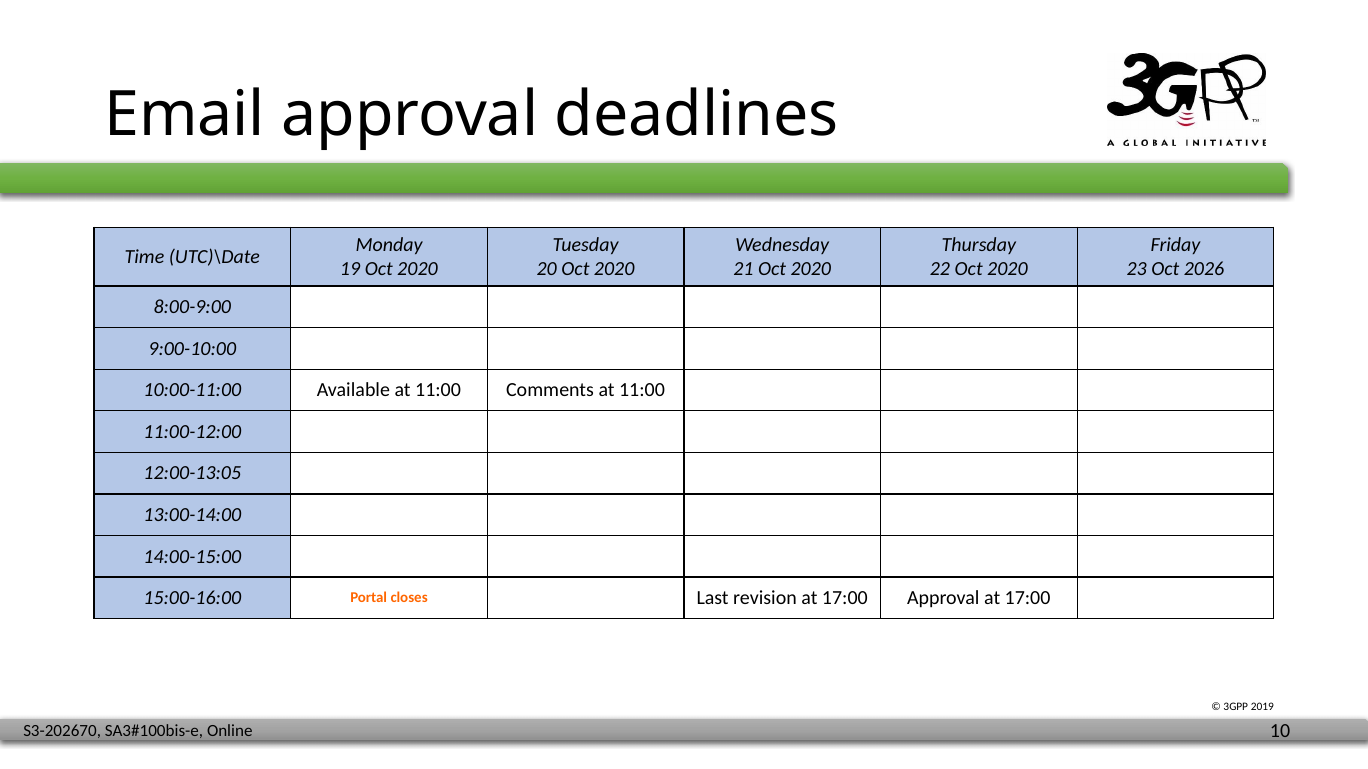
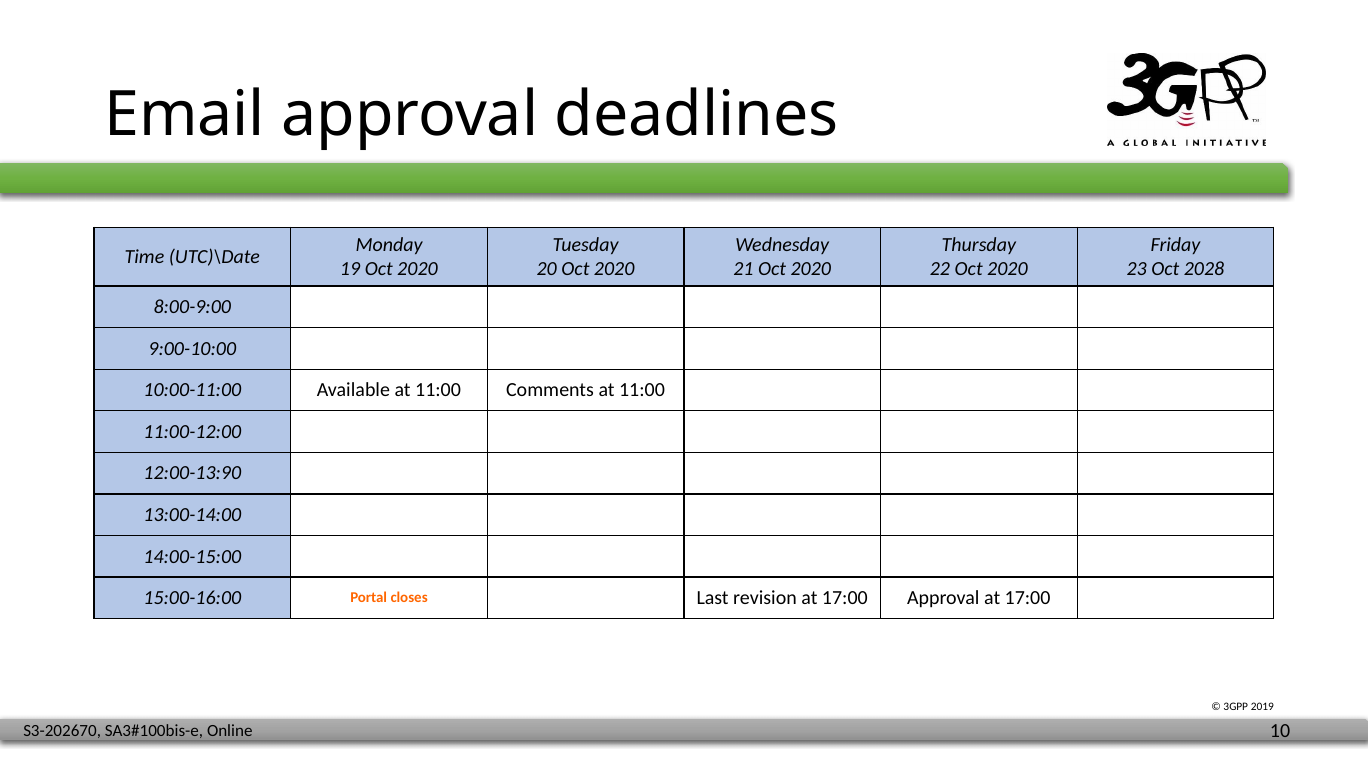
2026: 2026 -> 2028 (1204, 269)
12:00-13:05: 12:00-13:05 -> 12:00-13:90 (192, 474)
